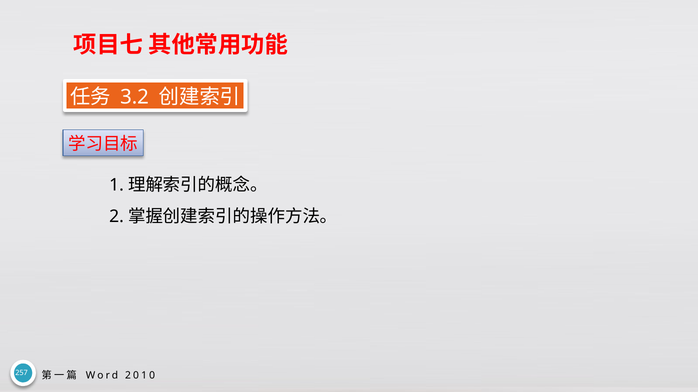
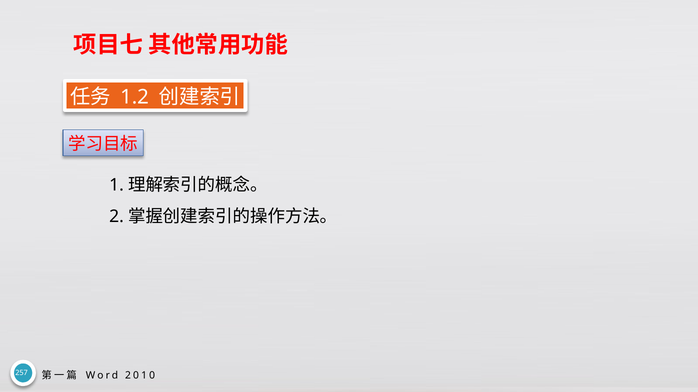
3.2: 3.2 -> 1.2 (134, 97)
